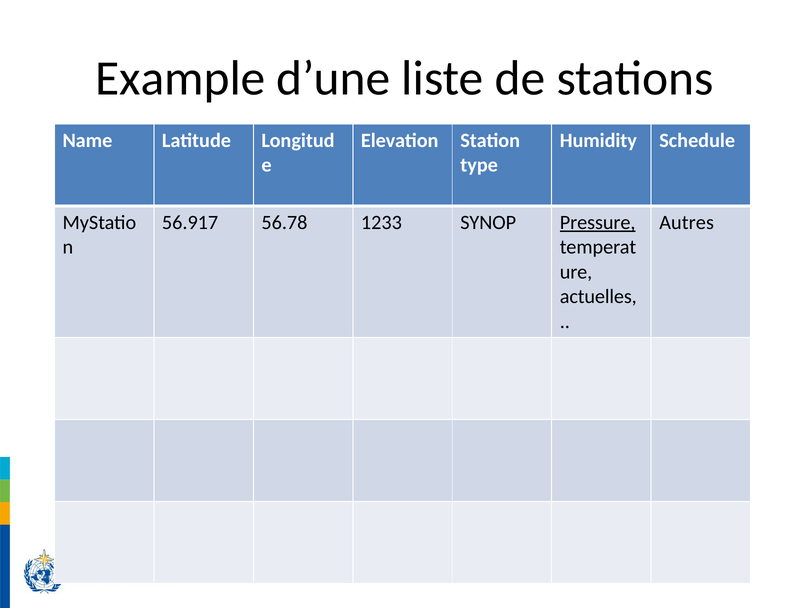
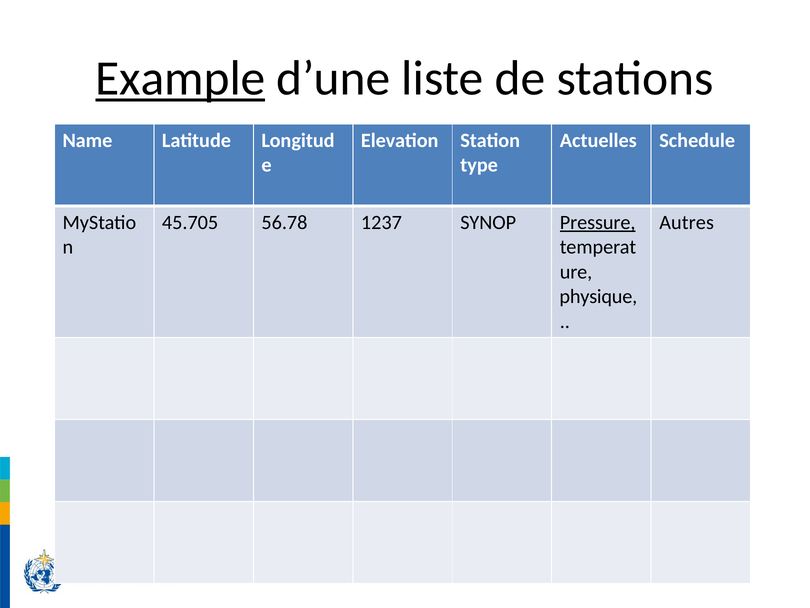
Example underline: none -> present (180, 78)
Humidity: Humidity -> Actuelles (598, 140)
56.917: 56.917 -> 45.705 (190, 222)
1233: 1233 -> 1237 (381, 222)
actuelles: actuelles -> physique (598, 296)
